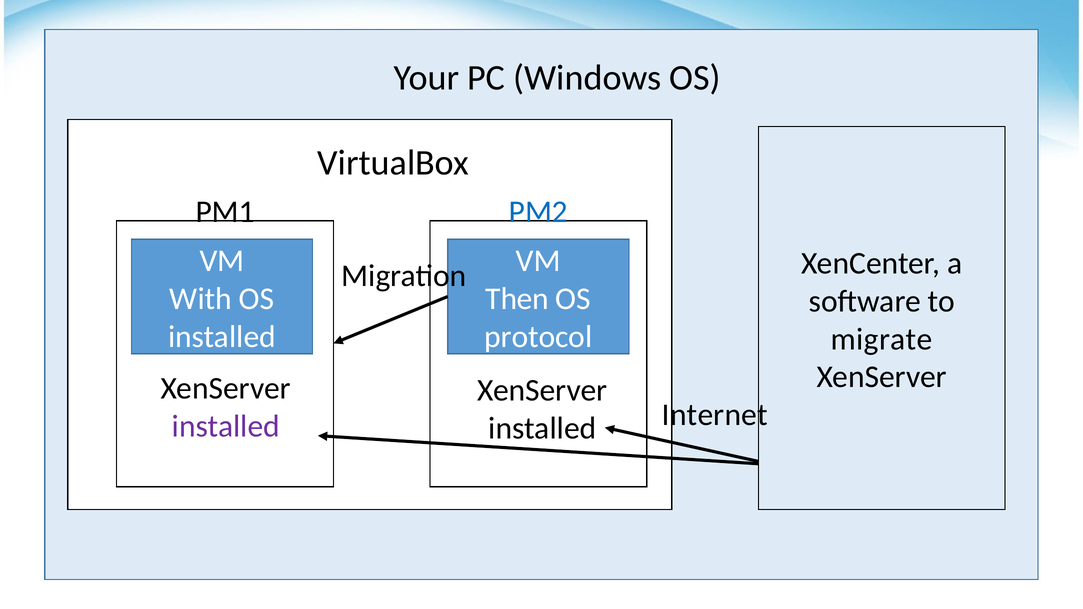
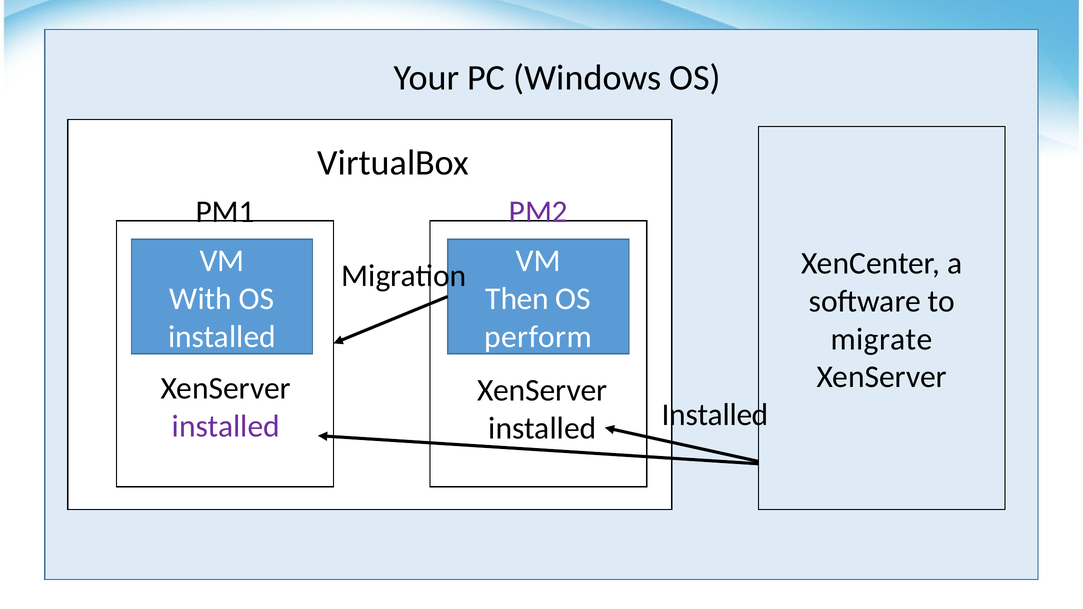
PM2 colour: blue -> purple (538, 212)
protocol: protocol -> perform (538, 337)
Internet: Internet -> Installed (715, 415)
